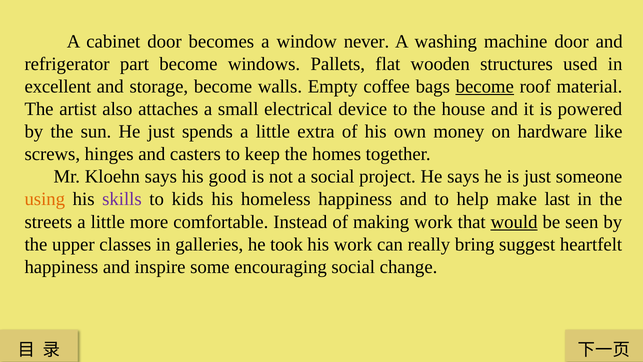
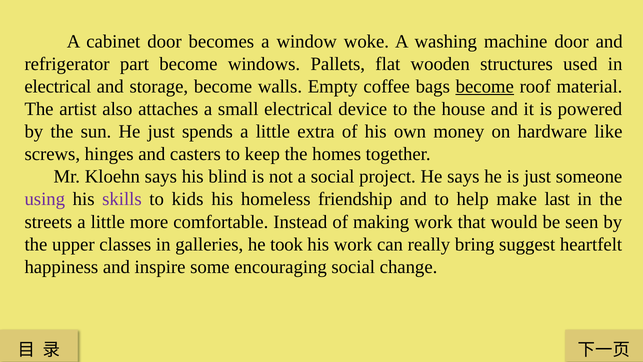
never: never -> woke (366, 41)
excellent: excellent -> electrical (58, 87)
good: good -> blind (228, 177)
using colour: orange -> purple (45, 199)
homeless happiness: happiness -> friendship (355, 199)
would underline: present -> none (514, 222)
